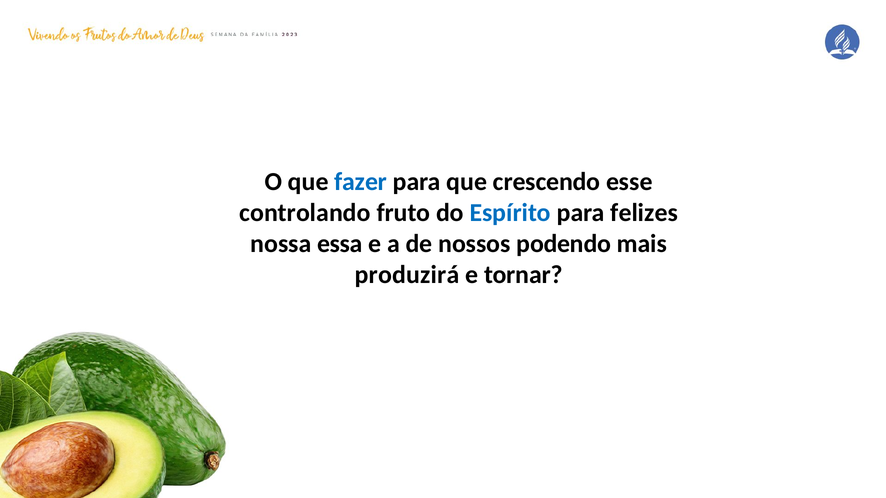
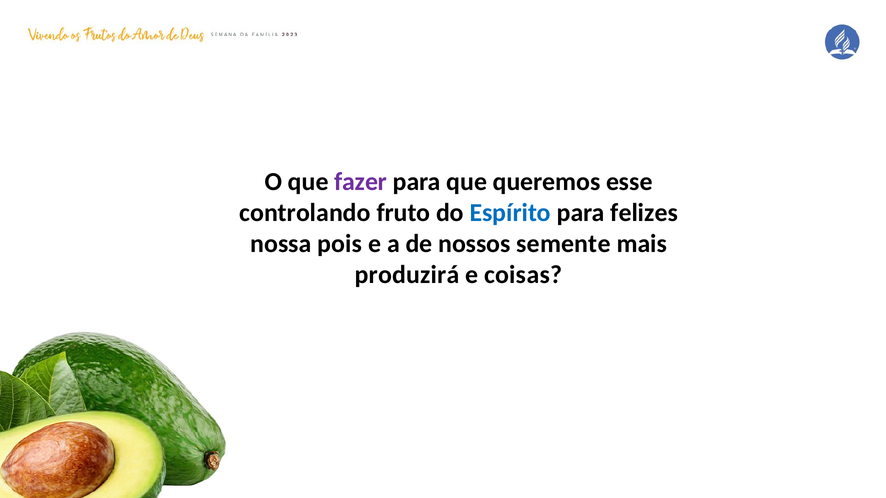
fazer colour: blue -> purple (361, 182)
crescendo: crescendo -> queremos (547, 182)
essa: essa -> pois (340, 244)
podendo: podendo -> semente (564, 244)
tornar: tornar -> coisas (523, 275)
